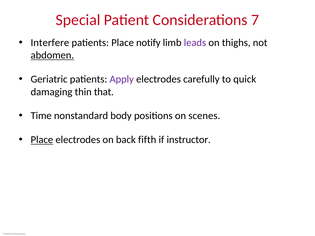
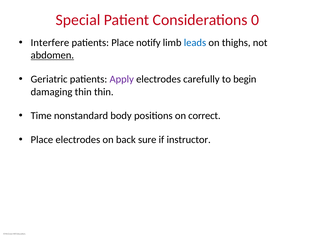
7: 7 -> 0 (255, 20)
leads colour: purple -> blue (195, 43)
quick: quick -> begin (245, 79)
thin that: that -> thin (104, 92)
scenes: scenes -> correct (204, 116)
Place underline: present -> none (42, 140)
fifth: fifth -> sure (147, 140)
